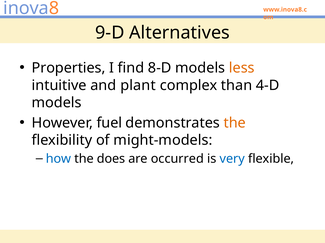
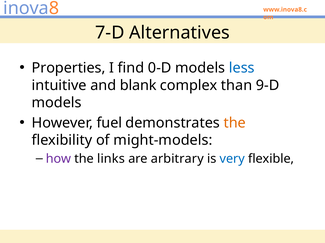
9-D: 9-D -> 7-D (110, 33)
8-D: 8-D -> 0-D (160, 68)
less colour: orange -> blue (242, 68)
plant: plant -> blank (138, 86)
4-D: 4-D -> 9-D (268, 86)
how colour: blue -> purple (59, 159)
does: does -> links (111, 159)
occurred: occurred -> arbitrary (177, 159)
